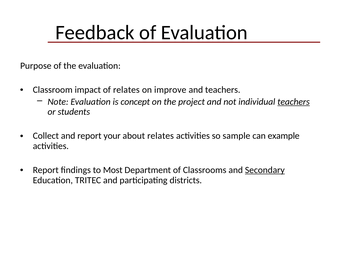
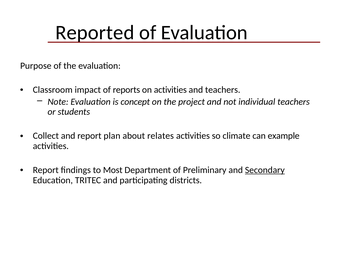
Feedback: Feedback -> Reported (95, 33)
of relates: relates -> reports (126, 90)
on improve: improve -> activities (170, 90)
teachers underline: present -> none (294, 102)
your: your -> plan (112, 136)
sample: sample -> climate (236, 136)
Classrooms: Classrooms -> Preliminary (205, 170)
